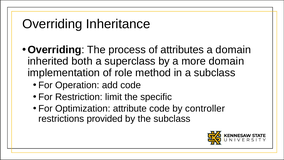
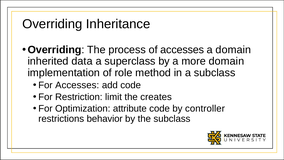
of attributes: attributes -> accesses (182, 50)
both: both -> data (82, 61)
For Operation: Operation -> Accesses (77, 85)
specific: specific -> creates (156, 97)
provided: provided -> behavior (105, 119)
